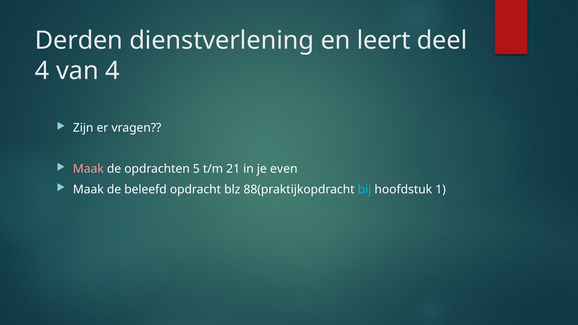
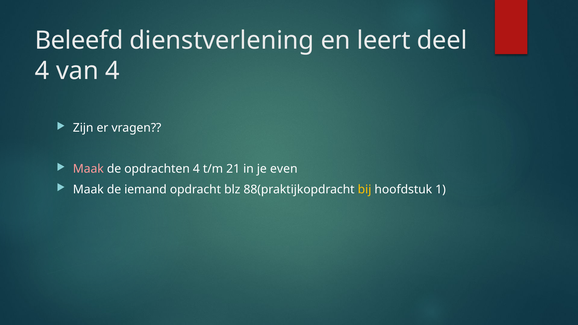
Derden: Derden -> Beleefd (79, 41)
opdrachten 5: 5 -> 4 (196, 169)
beleefd: beleefd -> iemand (146, 189)
bij colour: light blue -> yellow (365, 189)
